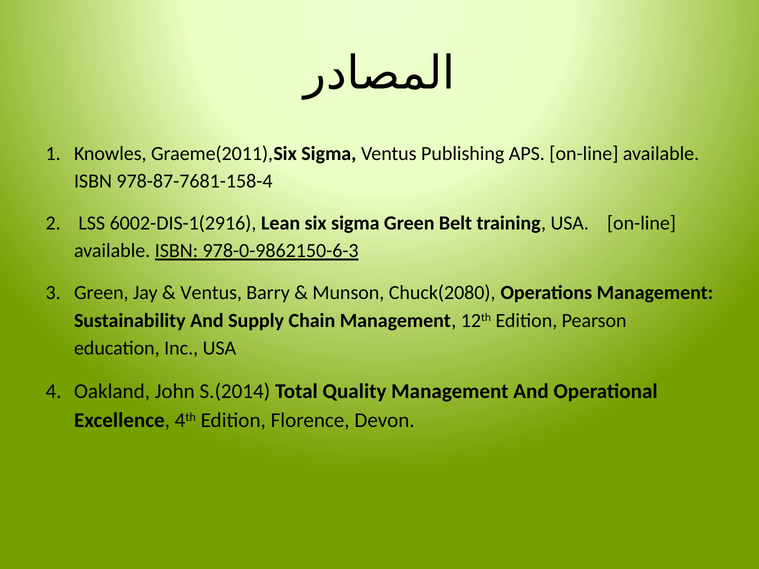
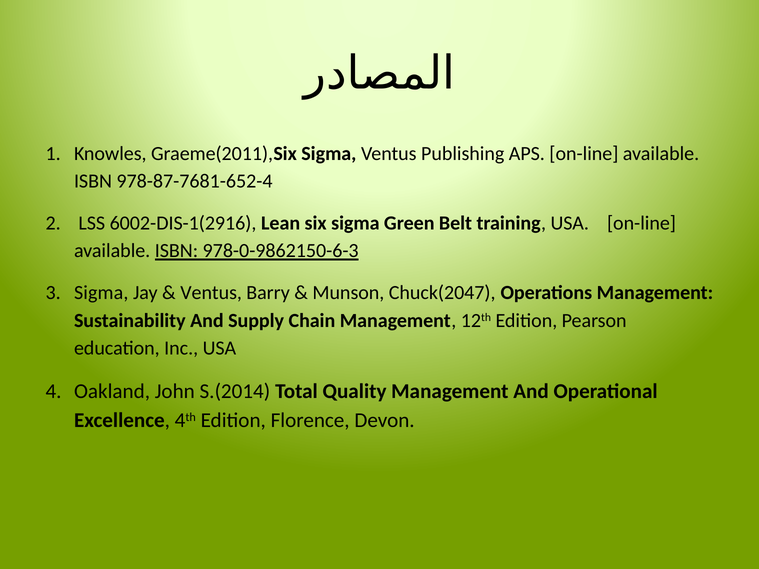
978-87-7681-158-4: 978-87-7681-158-4 -> 978-87-7681-652-4 (194, 181)
Green: Green -> Sigma (101, 293)
Chuck(2080: Chuck(2080 -> Chuck(2047 (442, 293)
